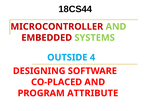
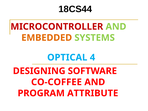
EMBEDDED colour: red -> orange (47, 38)
OUTSIDE: OUTSIDE -> OPTICAL (67, 57)
CO-PLACED: CO-PLACED -> CO-COFFEE (56, 82)
